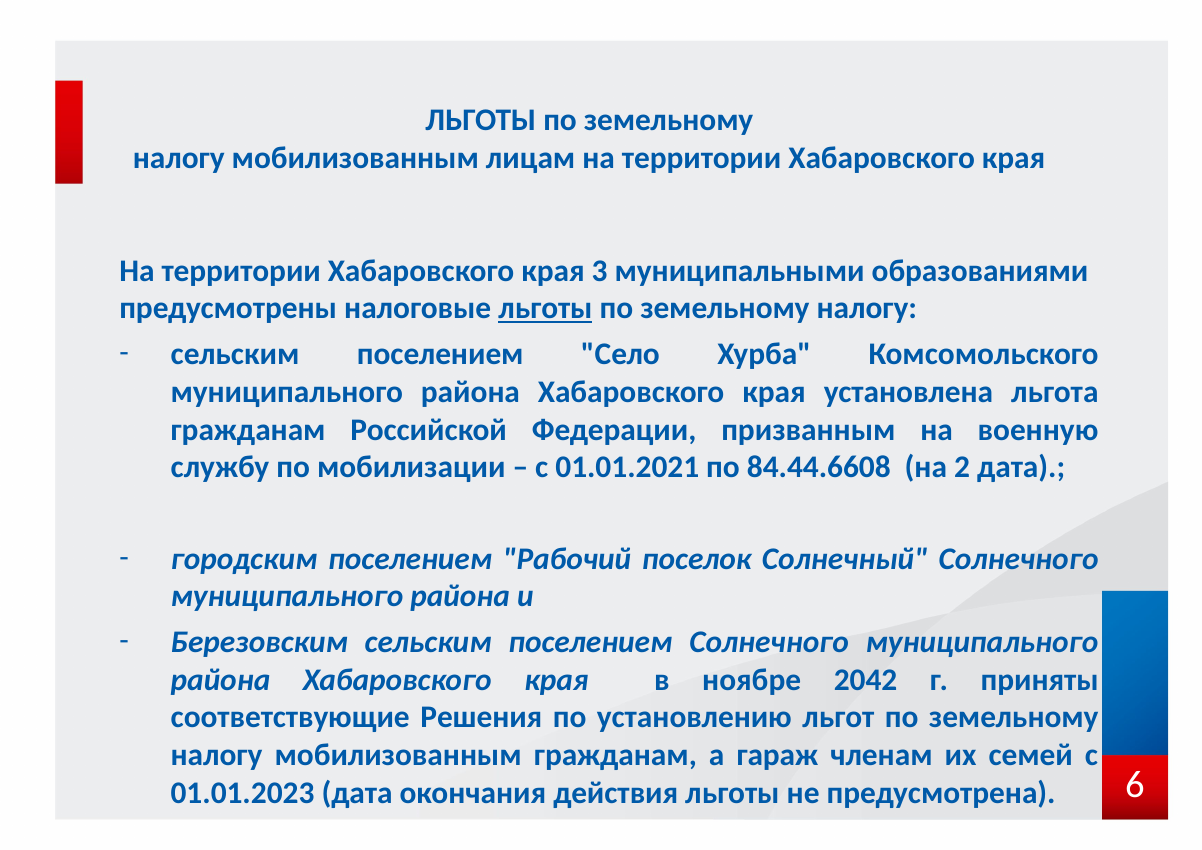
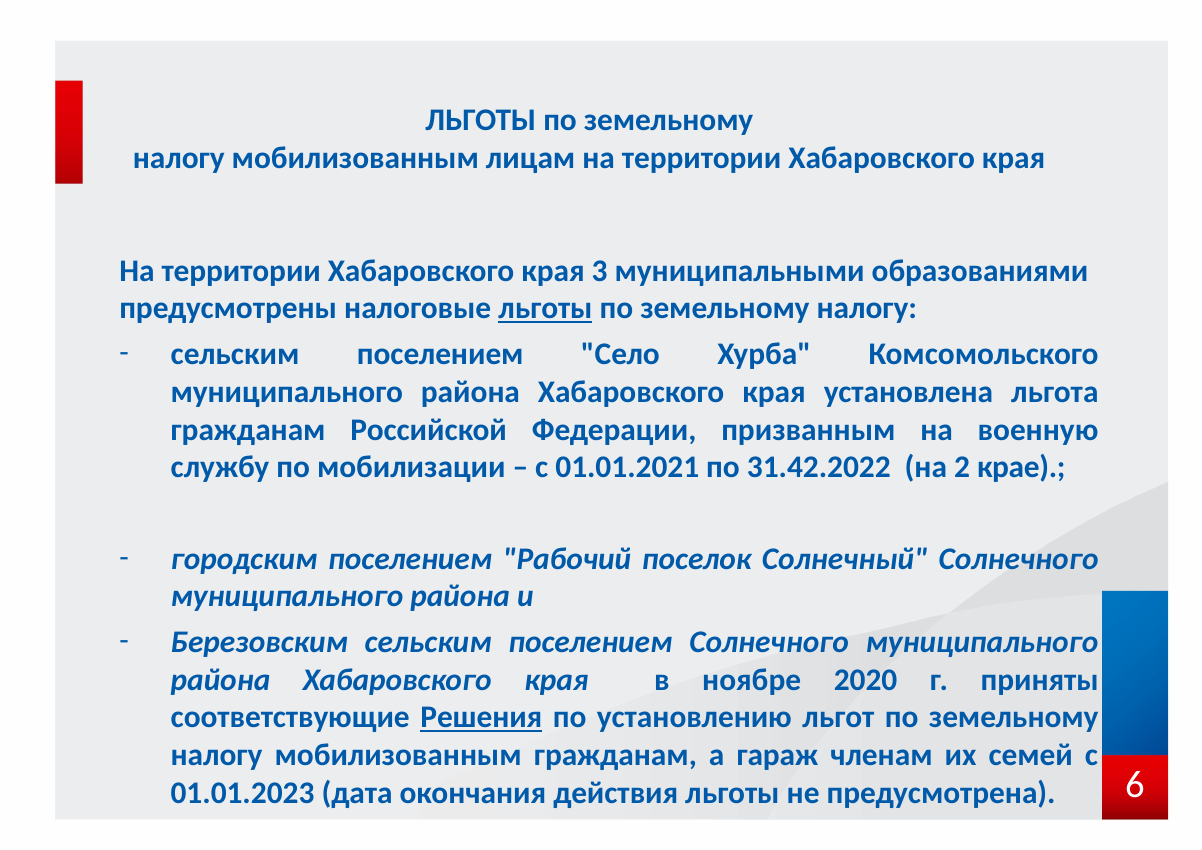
84.44.6608: 84.44.6608 -> 31.42.2022 (819, 467)
2 дата: дата -> крае (1021, 467)
2042: 2042 -> 2020 (866, 680)
Решения underline: none -> present (481, 717)
